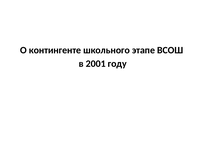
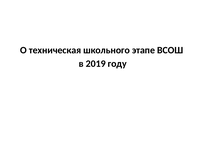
контингенте: контингенте -> техническая (55, 50)
2001: 2001 -> 2019 (96, 64)
